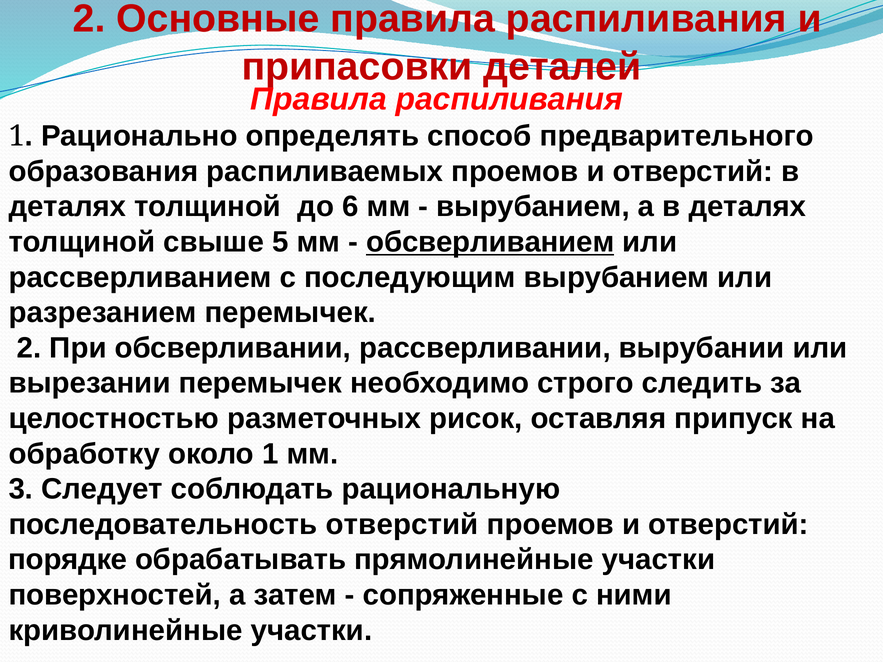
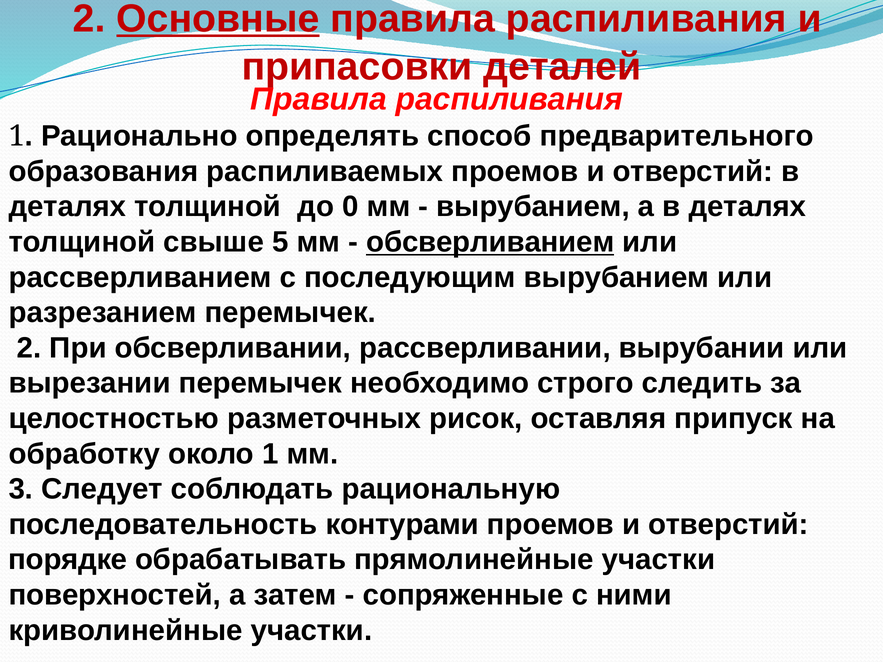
Основные underline: none -> present (218, 19)
6: 6 -> 0 (350, 207)
последовательность отверстий: отверстий -> контурами (402, 525)
